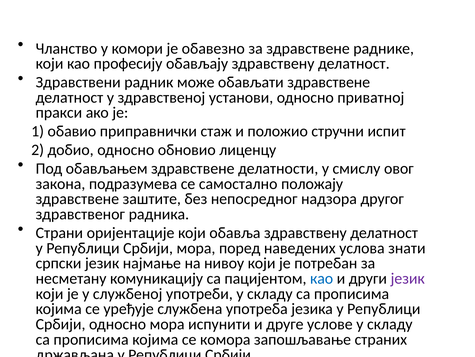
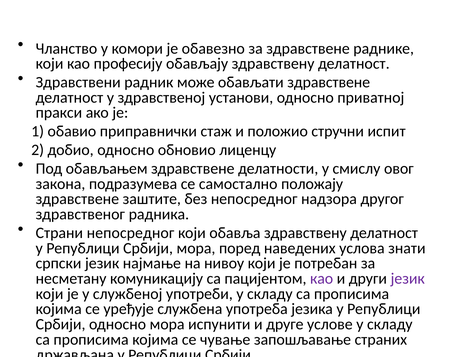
Страни оријентације: оријентације -> непосредног (131, 232)
као colour: blue -> purple (322, 278)
комора: комора -> чување (225, 339)
